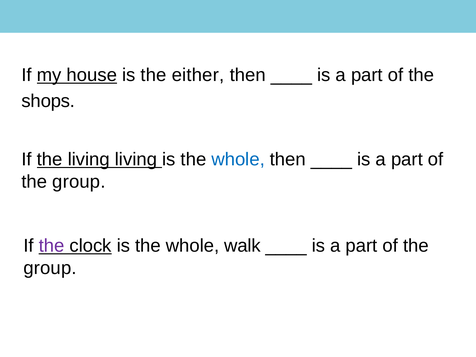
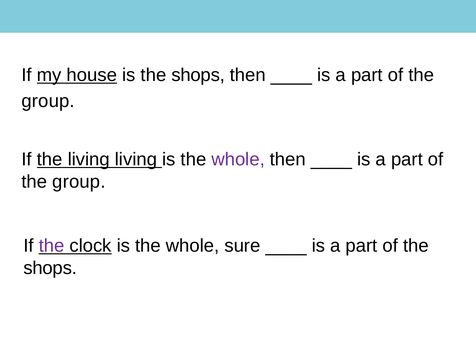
is the either: either -> shops (198, 75)
shops: shops -> group (48, 101)
whole colour: blue -> purple (238, 159)
walk: walk -> sure (242, 246)
group: group -> shops (50, 268)
